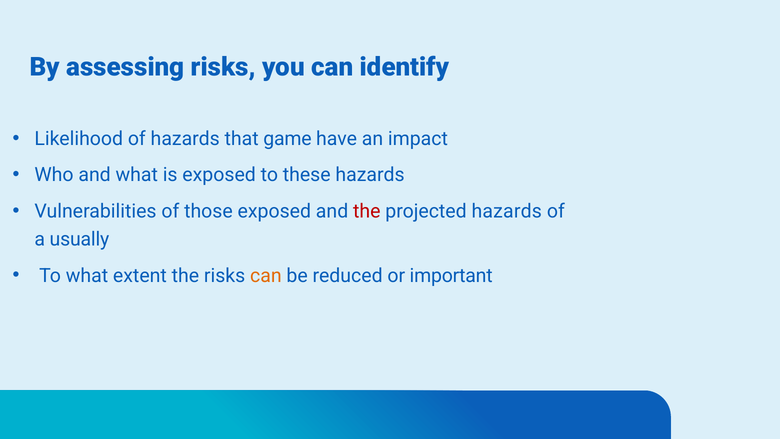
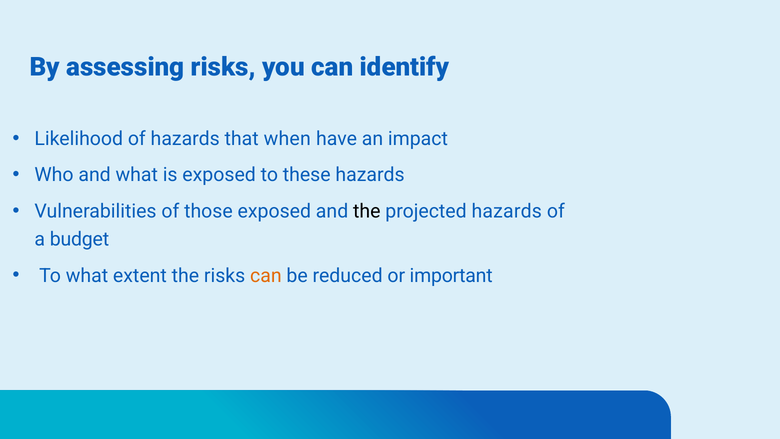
game: game -> when (287, 139)
the colour: red -> black (367, 211)
usually: usually -> budget (79, 239)
